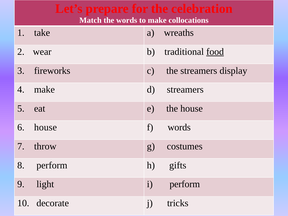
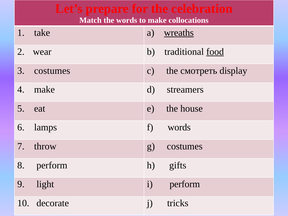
wreaths underline: none -> present (179, 33)
3 fireworks: fireworks -> costumes (52, 71)
the streamers: streamers -> смотреть (199, 71)
6 house: house -> lamps (46, 127)
